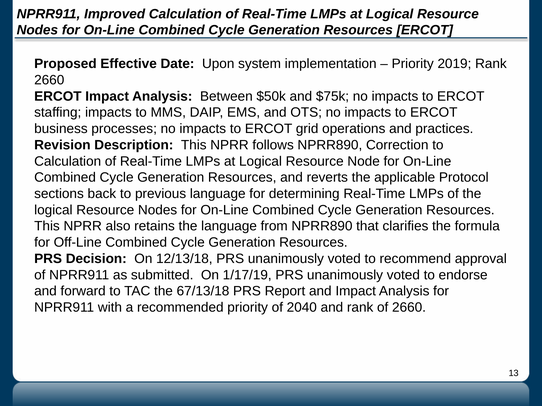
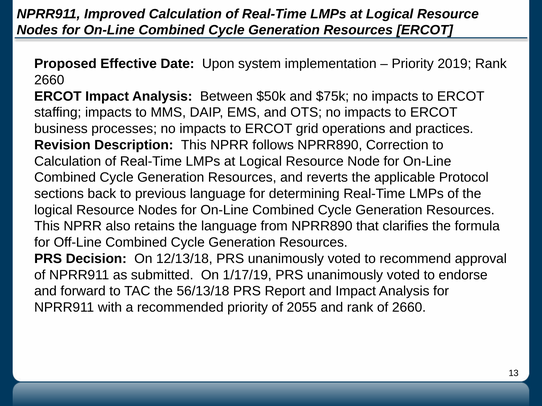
67/13/18: 67/13/18 -> 56/13/18 (203, 291)
2040: 2040 -> 2055 (302, 308)
